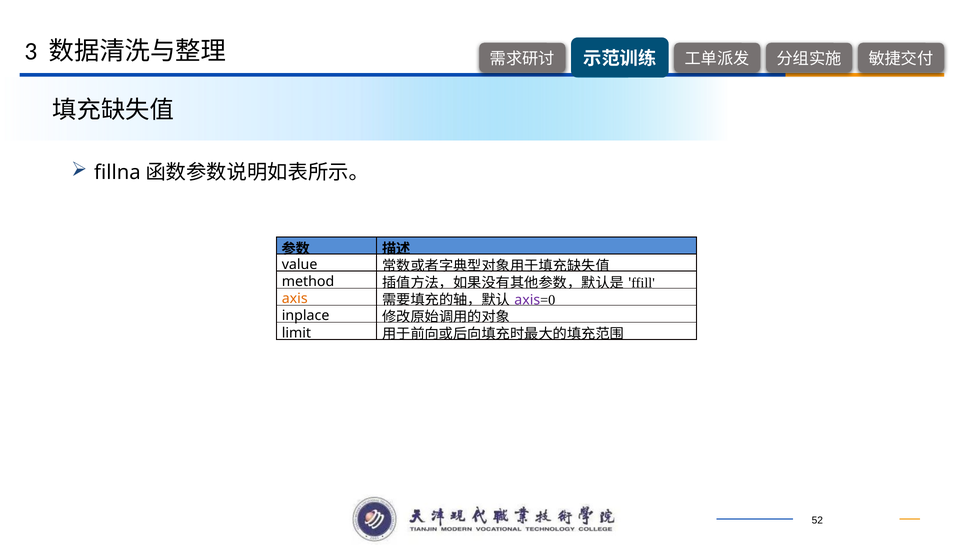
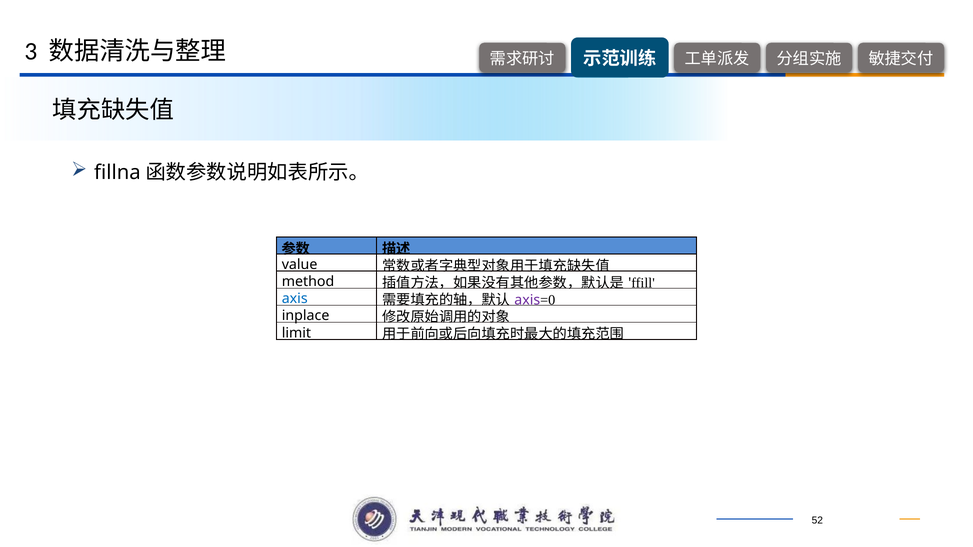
axis colour: orange -> blue (295, 299)
